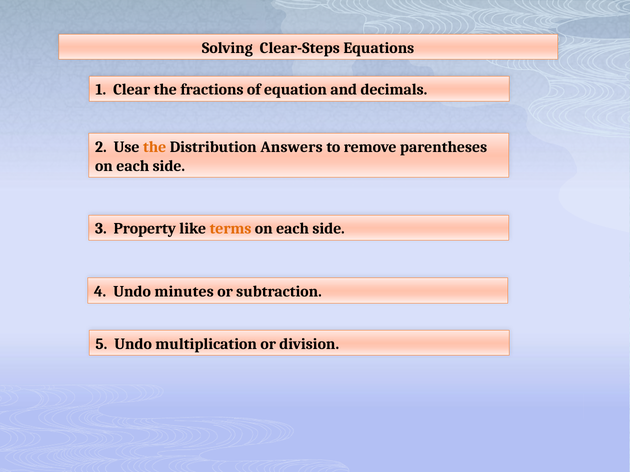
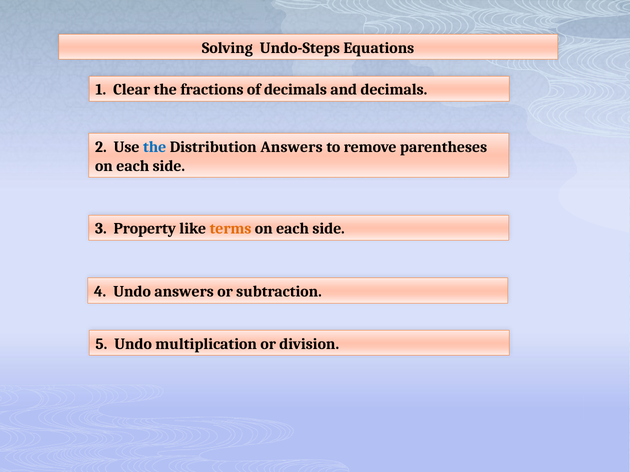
Clear-Steps: Clear-Steps -> Undo-Steps (300, 48)
of equation: equation -> decimals (295, 90)
the colour: orange -> blue (155, 147)
Undo minutes: minutes -> answers (184, 292)
